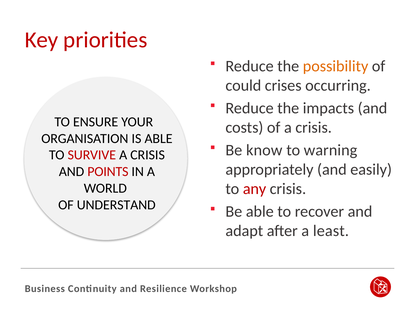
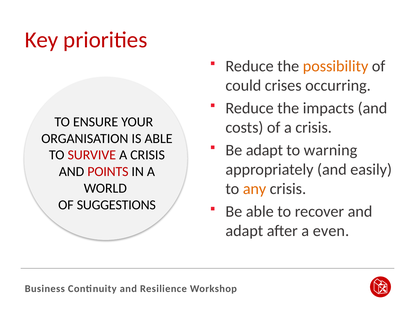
Be know: know -> adapt (264, 150)
any colour: red -> orange (254, 189)
UNDERSTAND: UNDERSTAND -> SUGGESTIONS (116, 205)
least: least -> even (331, 231)
